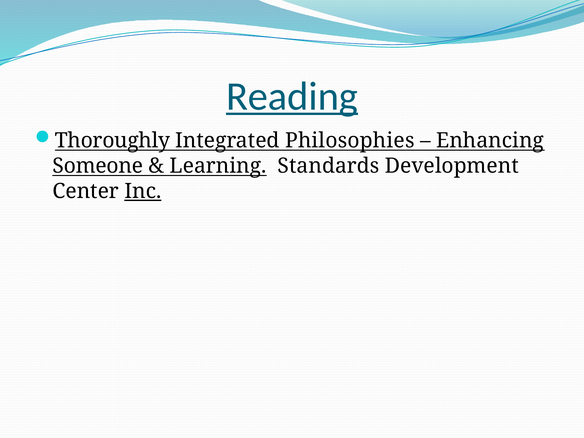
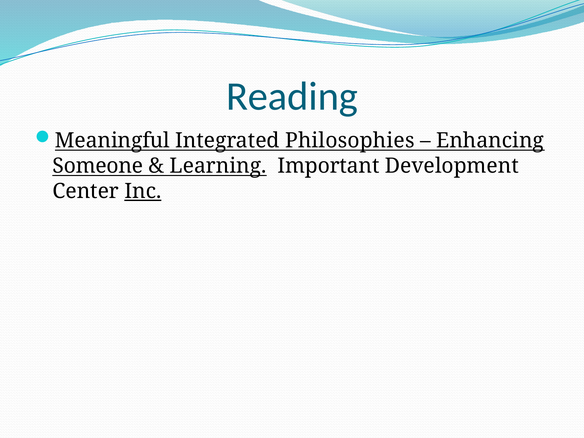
Reading underline: present -> none (292, 96)
Thoroughly: Thoroughly -> Meaningful (112, 141)
Standards: Standards -> Important (329, 166)
